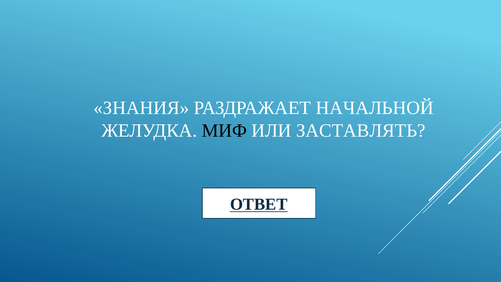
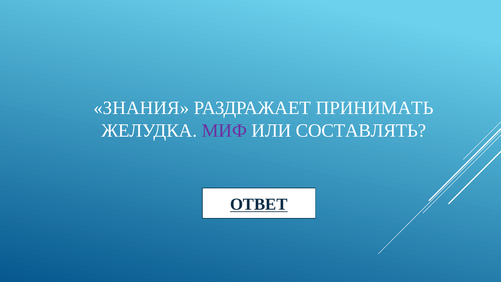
НАЧАЛЬНОЙ: НАЧАЛЬНОЙ -> ПРИНИМАТЬ (375, 108)
МИФ colour: black -> purple (224, 130)
ЗАСТАВЛЯТЬ: ЗАСТАВЛЯТЬ -> СОСТАВЛЯТЬ (361, 130)
